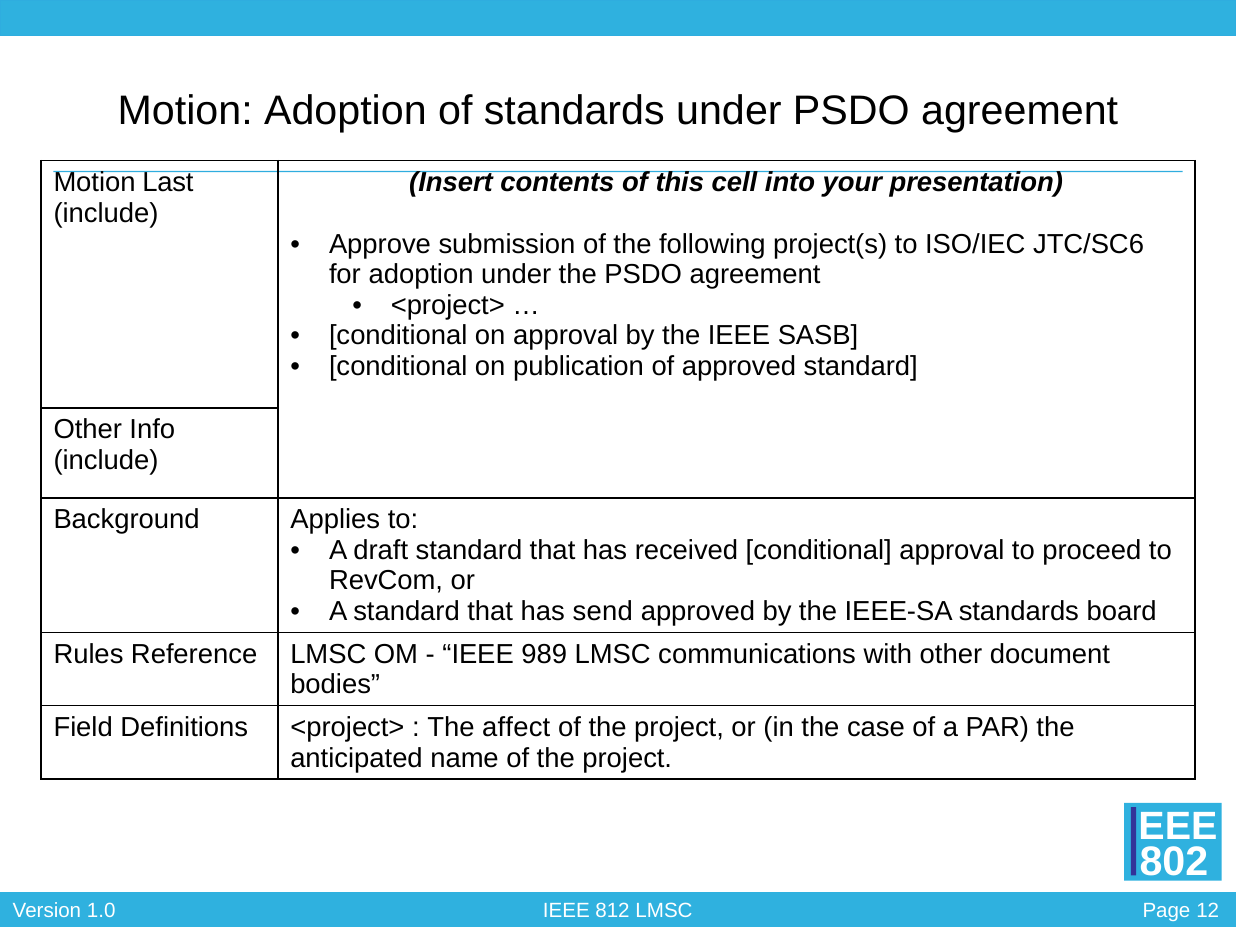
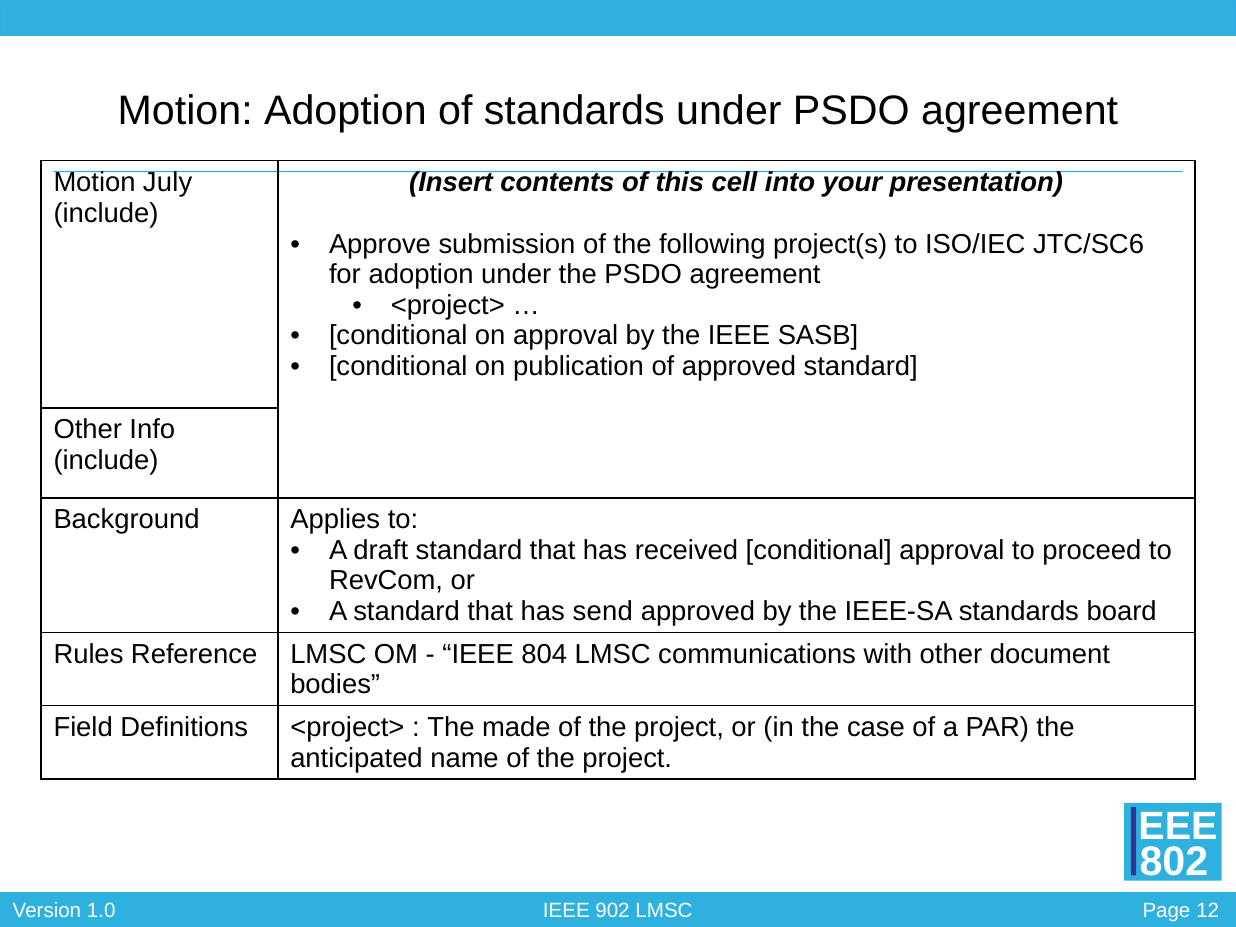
Last: Last -> July (168, 183)
989: 989 -> 804 (544, 654)
affect: affect -> made (516, 728)
812: 812 -> 902 (613, 911)
